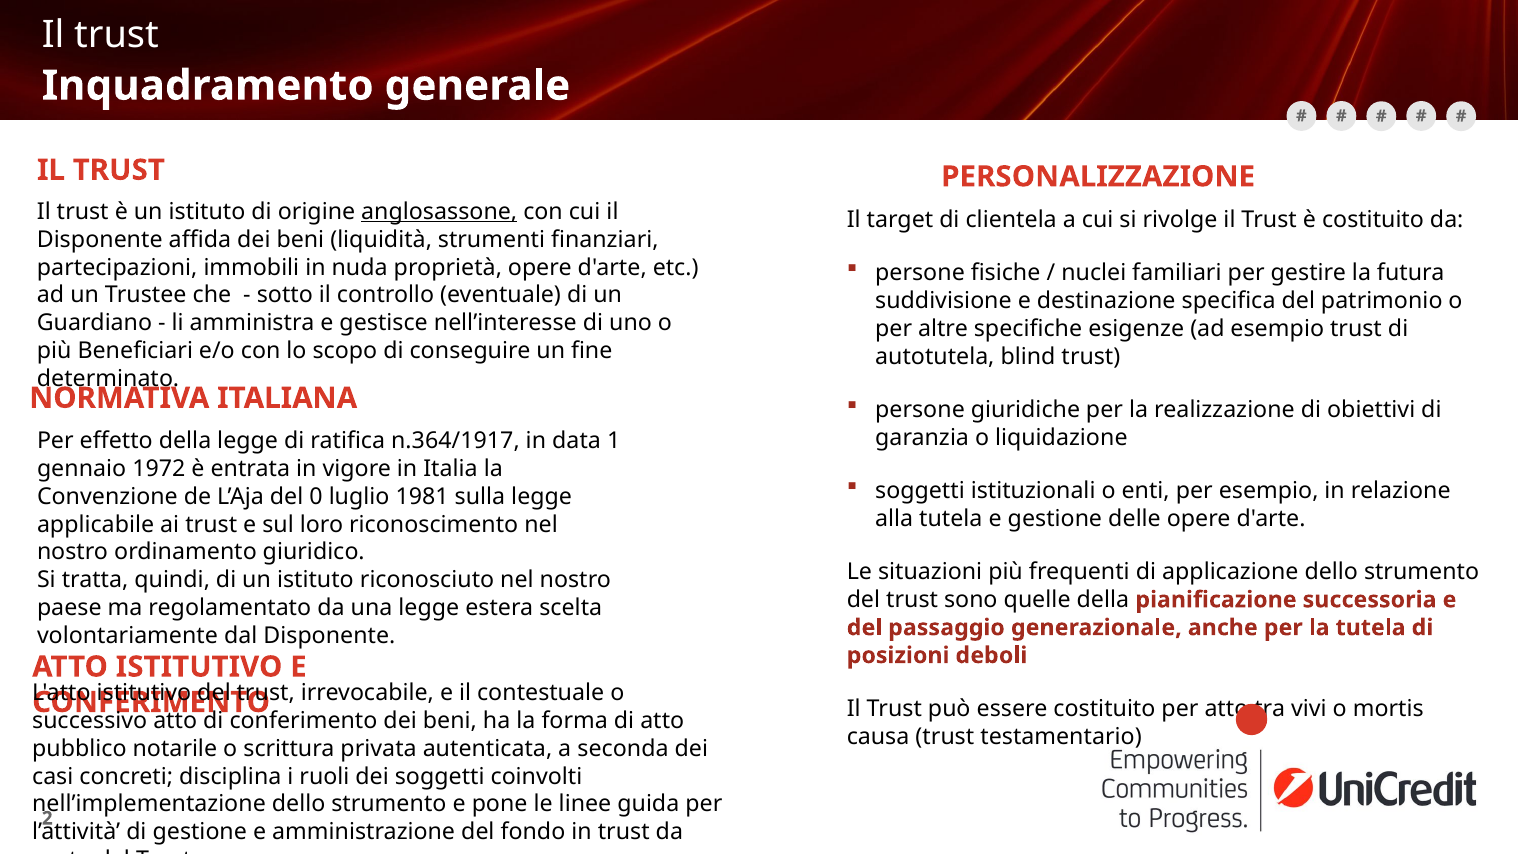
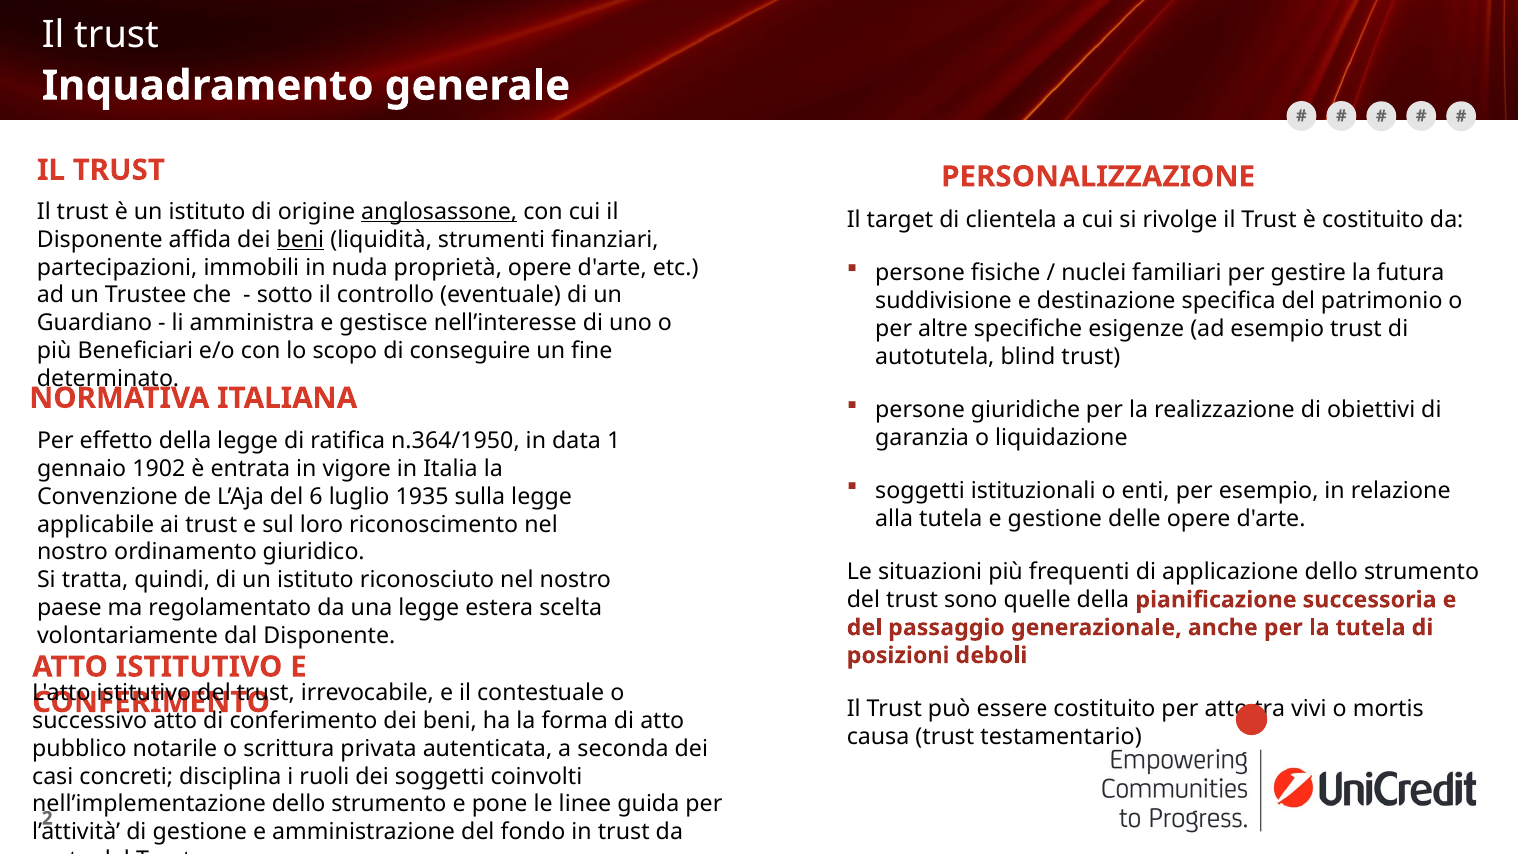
beni underline: none -> present (300, 240)
n.364/1917: n.364/1917 -> n.364/1950 (455, 441)
1972: 1972 -> 1902 (159, 469)
0: 0 -> 6 (316, 497)
1981: 1981 -> 1935 (422, 497)
